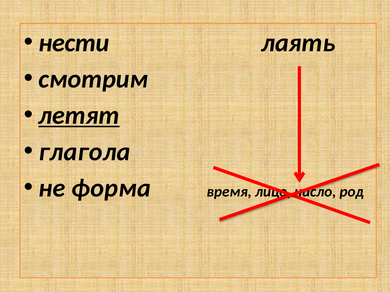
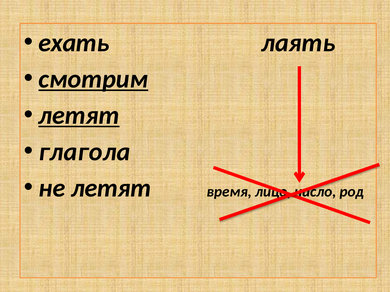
нести: нести -> ехать (74, 43)
смотрим underline: none -> present (93, 79)
не форма: форма -> летят (111, 188)
